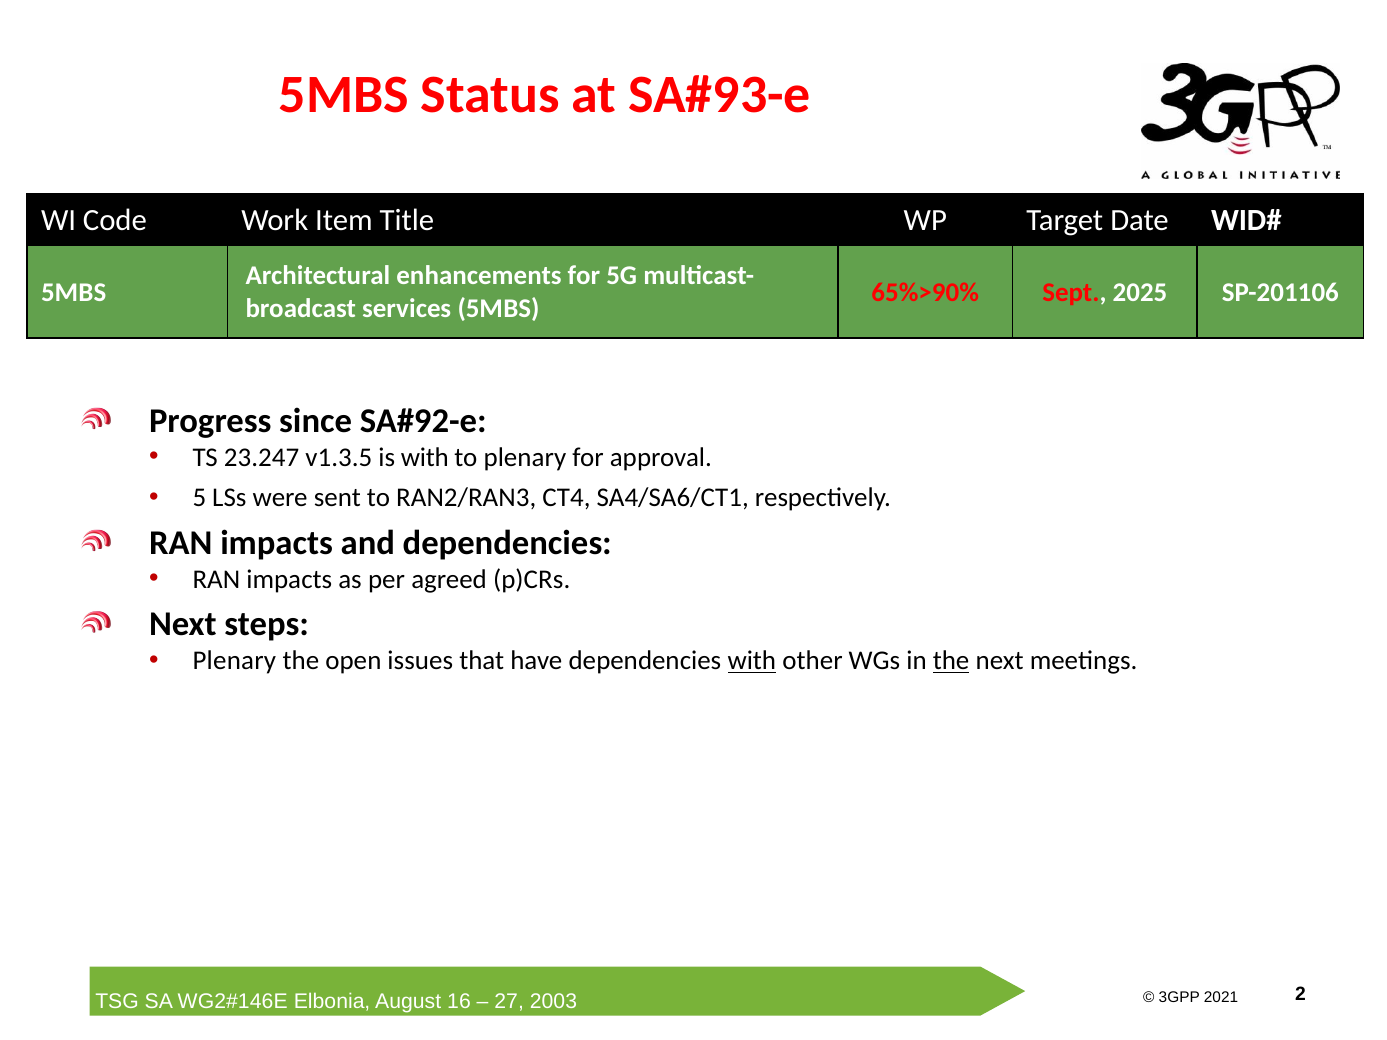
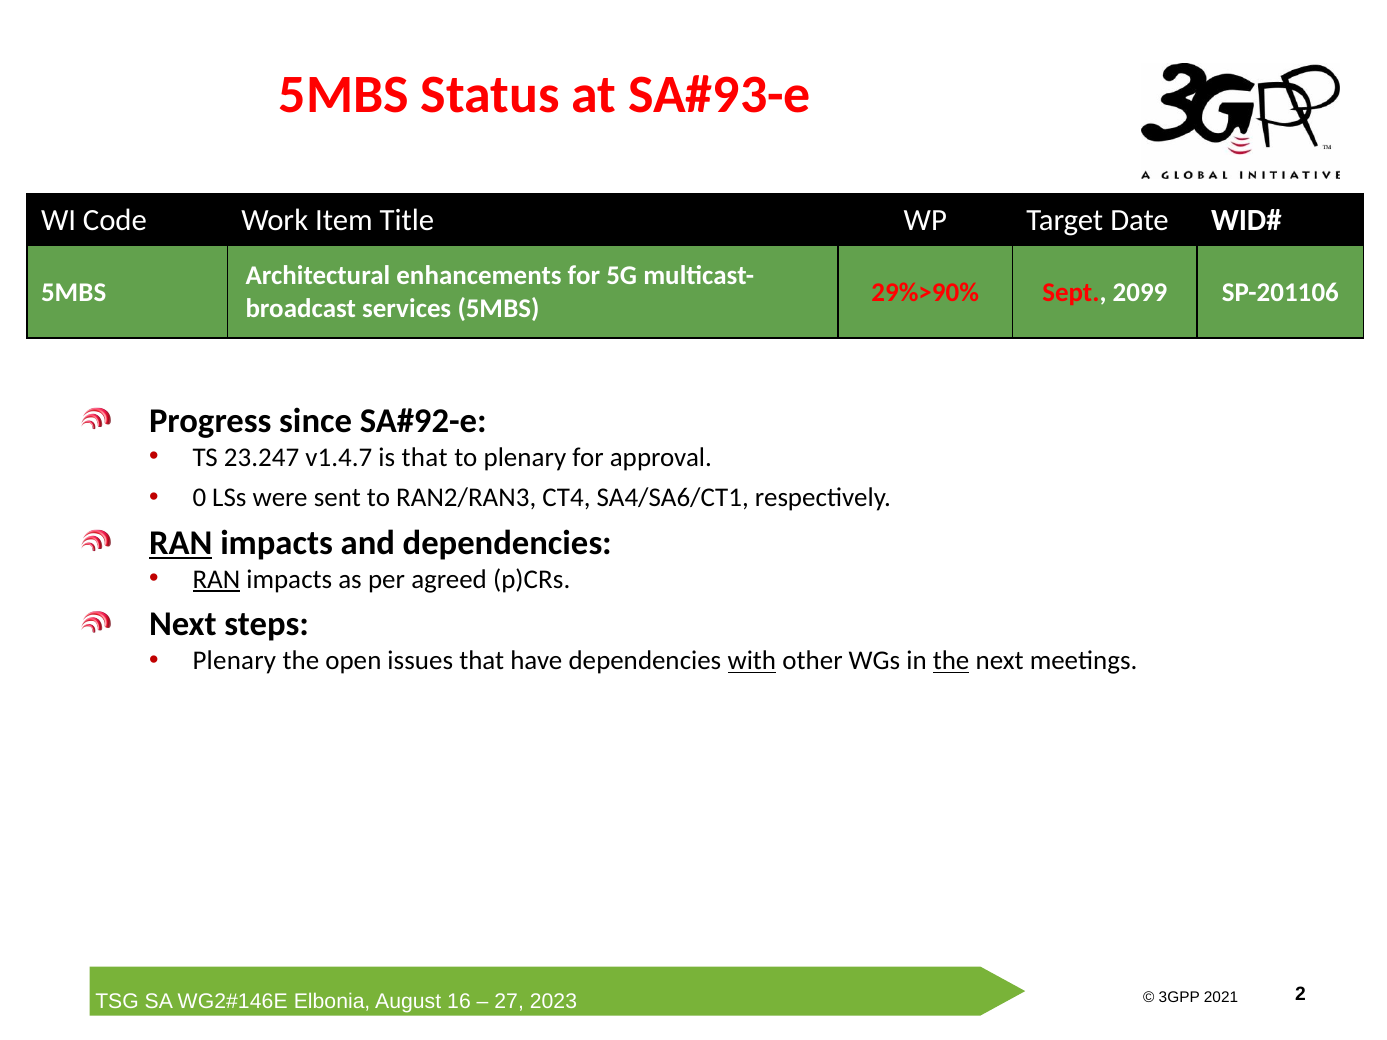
65%>90%: 65%>90% -> 29%>90% (925, 292)
2025: 2025 -> 2099 (1140, 292)
v1.3.5: v1.3.5 -> v1.4.7 (339, 458)
is with: with -> that (425, 458)
5: 5 -> 0 (199, 498)
RAN underline: none -> present (181, 543)
RAN underline: none -> present (216, 579)
2003: 2003 -> 2023 (554, 1001)
